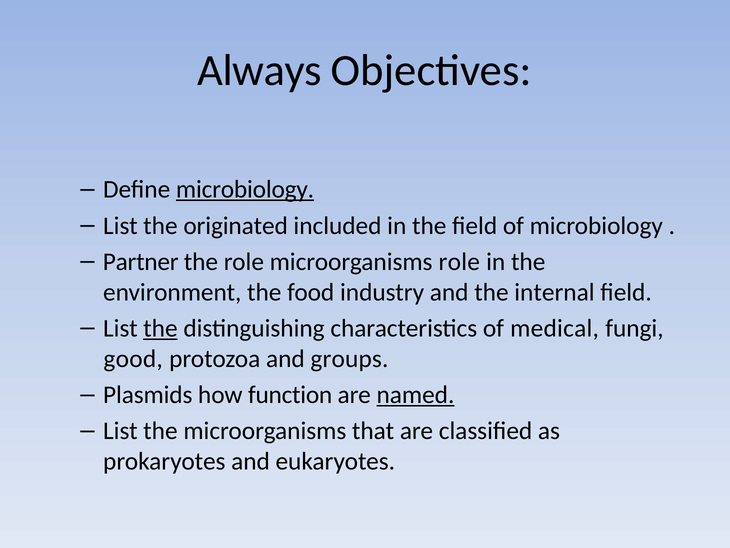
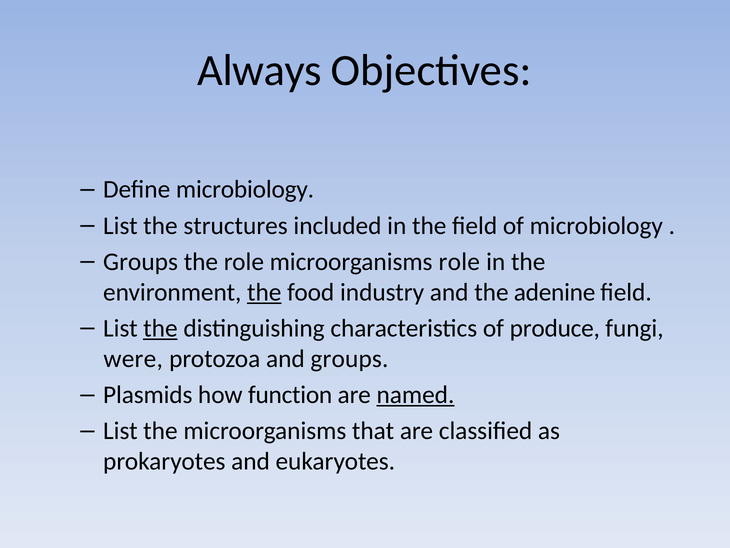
microbiology underline: present -> none (245, 189)
originated: originated -> structures (236, 225)
Partner: Partner -> Groups (141, 262)
the underline: none -> present (264, 292)
internal: internal -> adenine (555, 292)
medical: medical -> produce (555, 328)
good: good -> were (133, 358)
